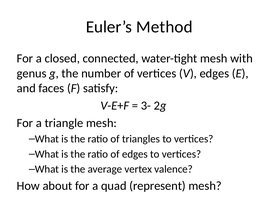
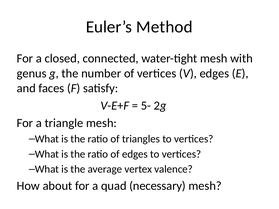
3-: 3- -> 5- (146, 106)
represent: represent -> necessary (158, 186)
